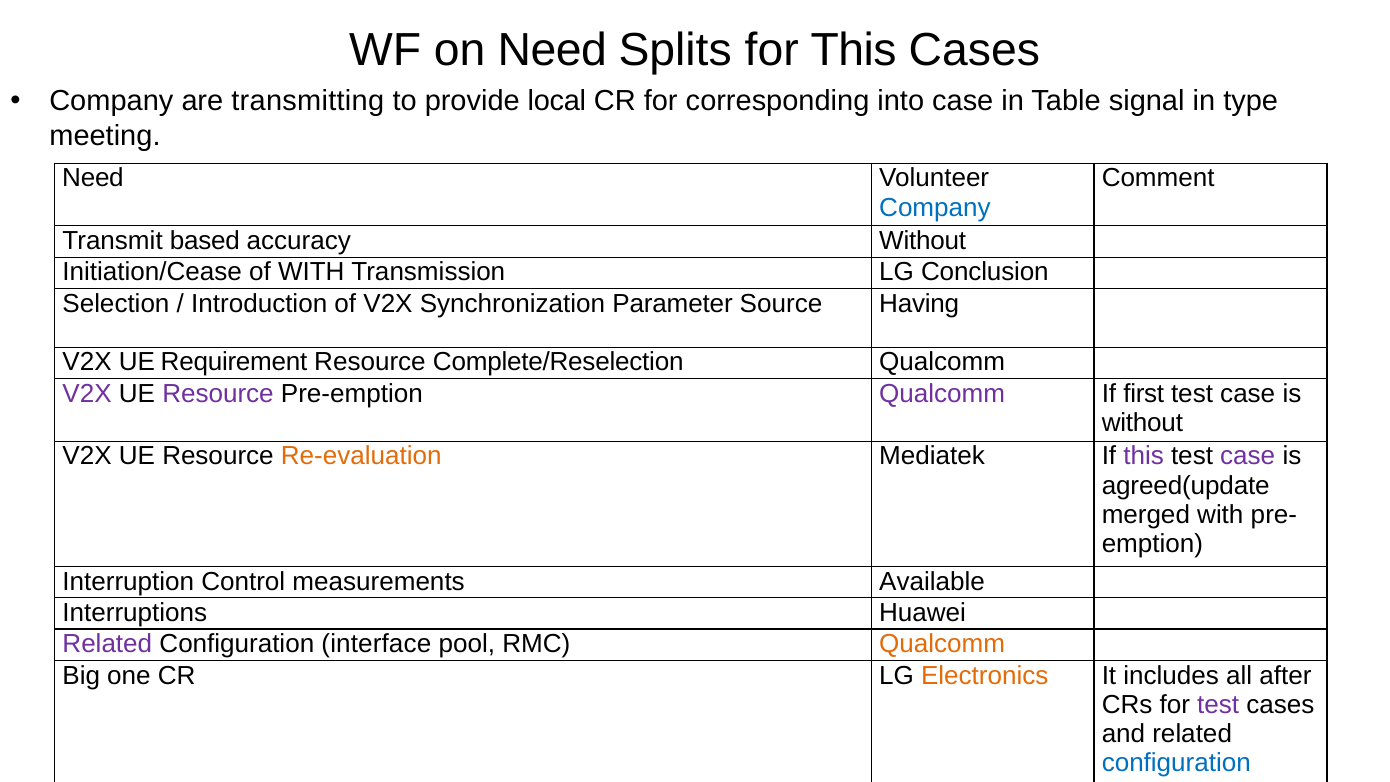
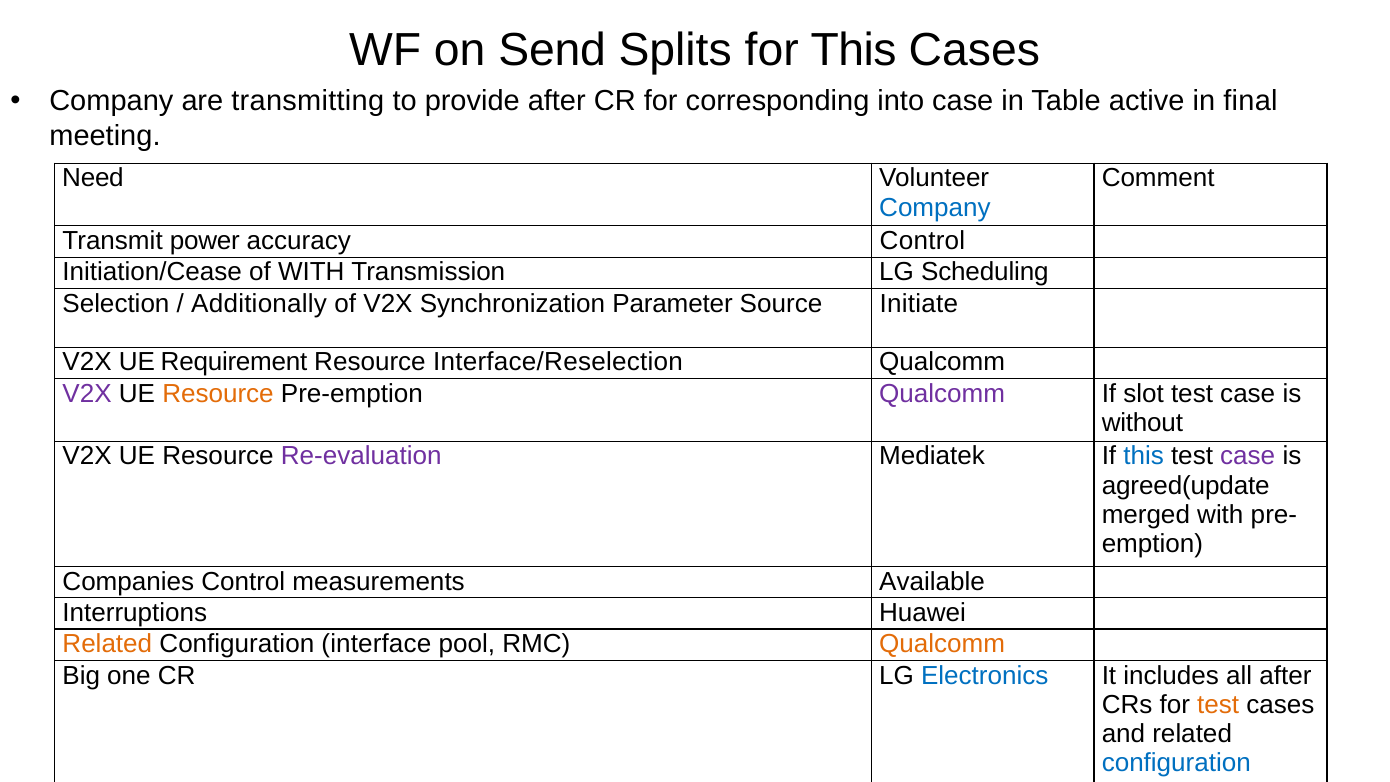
on Need: Need -> Send (552, 51)
provide local: local -> after (557, 101)
signal: signal -> active (1147, 101)
type: type -> final (1250, 101)
based: based -> power (205, 241)
accuracy Without: Without -> Control (922, 241)
Conclusion: Conclusion -> Scheduling (985, 272)
Introduction: Introduction -> Additionally (259, 303)
Having: Having -> Initiate (919, 303)
Complete/Reselection: Complete/Reselection -> Interface/Reselection (558, 362)
Resource colour: purple -> orange (218, 394)
first: first -> slot (1144, 394)
Re-evaluation colour: orange -> purple (361, 456)
this colour: purple -> blue (1144, 456)
Interruption: Interruption -> Companies (128, 581)
Related colour: purple -> orange (107, 644)
Electronics colour: orange -> blue (985, 675)
test colour: purple -> orange (1218, 704)
